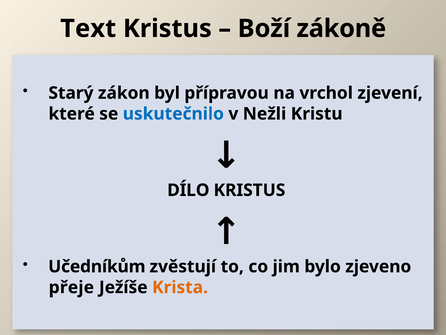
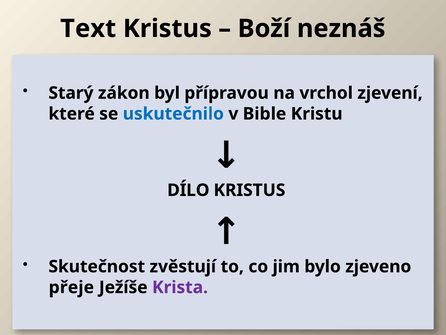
zákoně: zákoně -> neznáš (341, 29)
Nežli: Nežli -> Bible (264, 114)
Učedníkům: Učedníkům -> Skutečnost (97, 266)
Krista colour: orange -> purple (180, 287)
